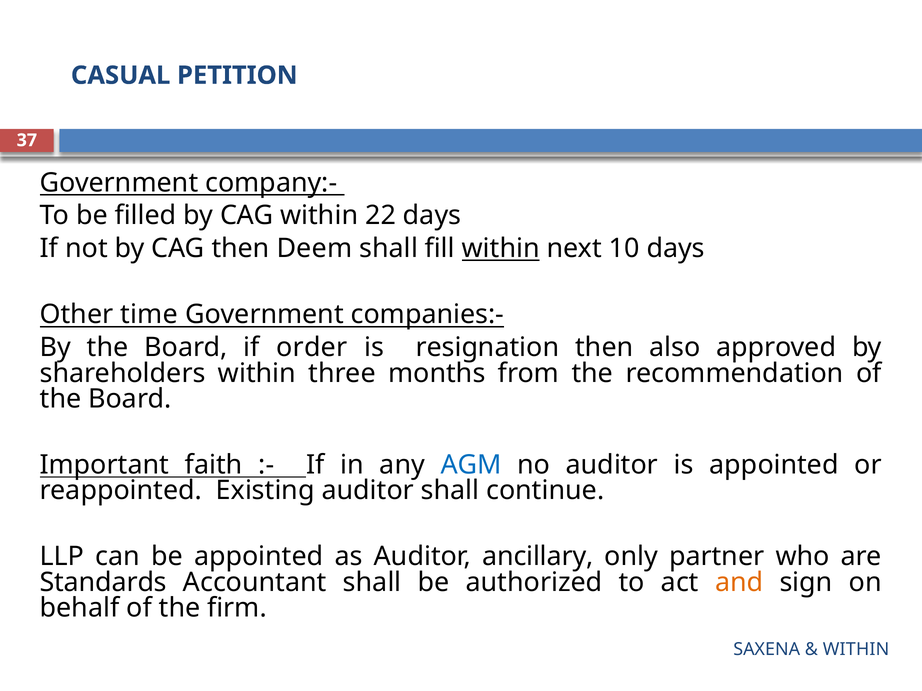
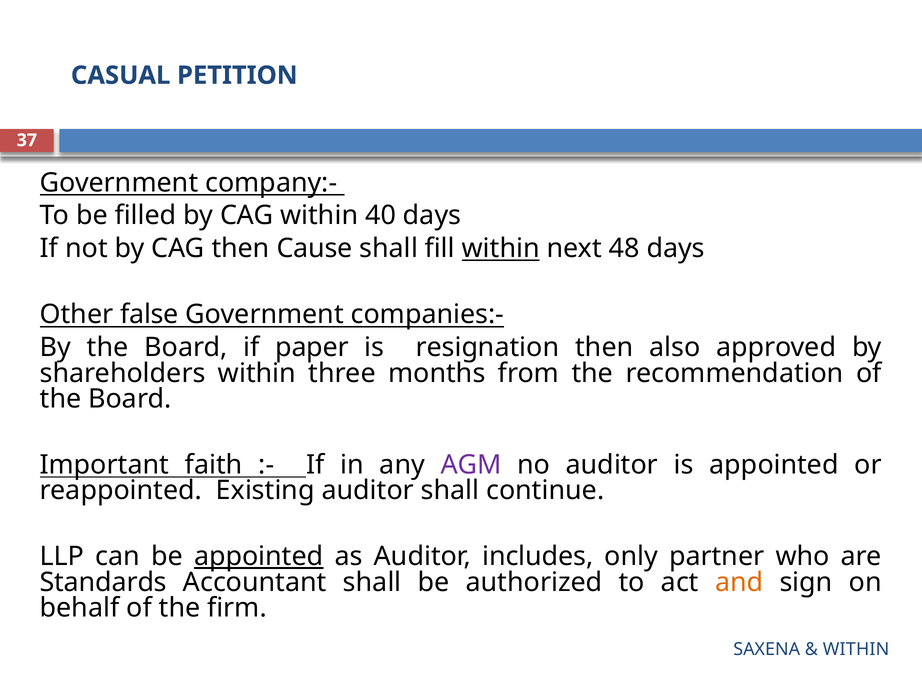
22: 22 -> 40 (380, 216)
Deem: Deem -> Cause (315, 249)
10: 10 -> 48 (624, 249)
time: time -> false (149, 315)
order: order -> paper (312, 348)
AGM colour: blue -> purple (471, 465)
appointed underline: none -> present (259, 557)
ancillary: ancillary -> includes (538, 557)
